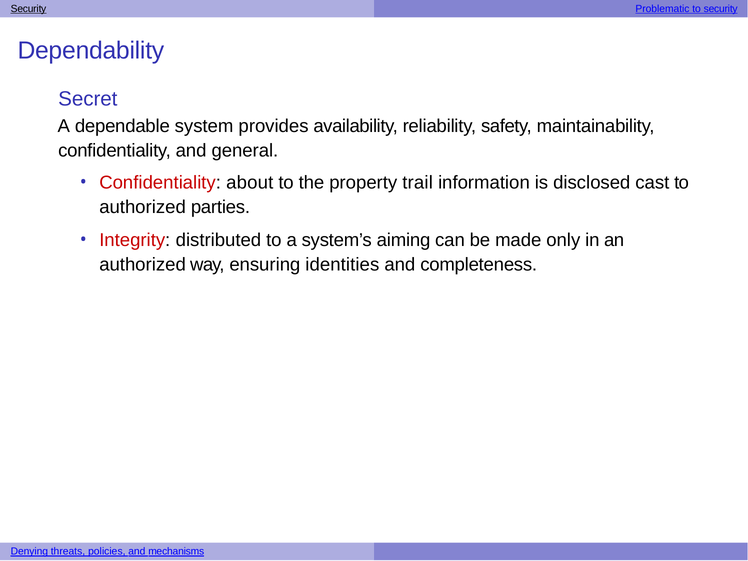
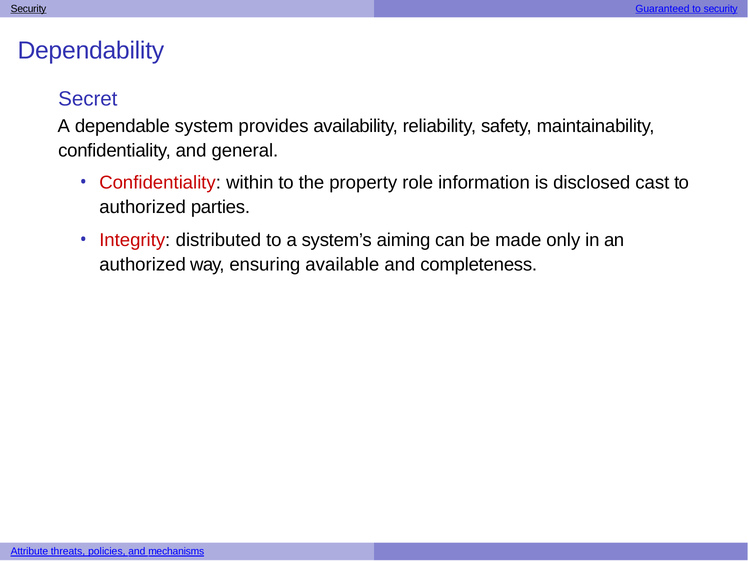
Problematic: Problematic -> Guaranteed (662, 9)
about: about -> within (250, 183)
trail: trail -> role (418, 183)
identities: identities -> available (342, 265)
Denying: Denying -> Attribute (29, 552)
